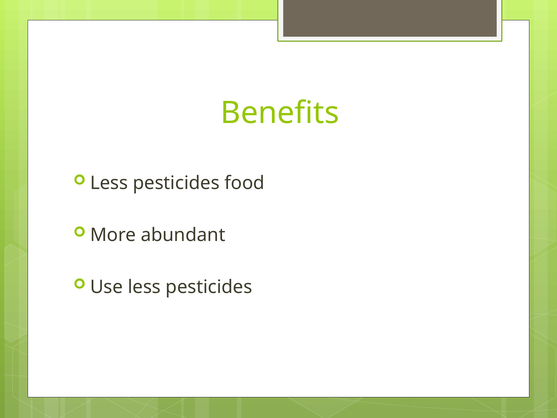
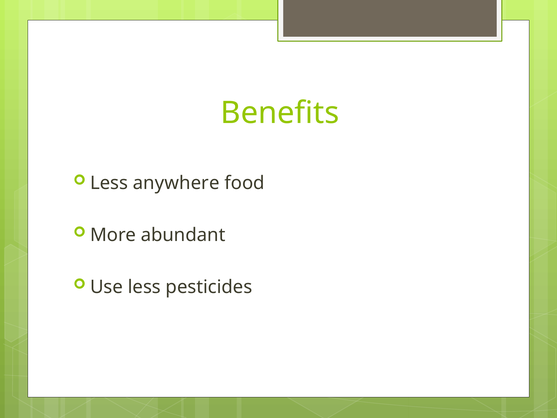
pesticides: pesticides -> anywhere (176, 183)
